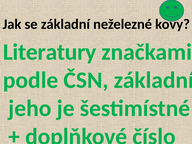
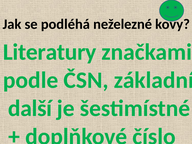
se základní: základní -> podléhá (65, 24)
jeho: jeho -> další (30, 108)
